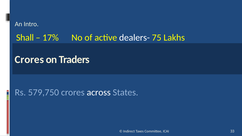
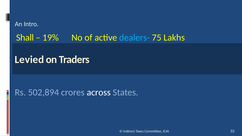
17%: 17% -> 19% (51, 38)
dealers- colour: white -> light blue (134, 38)
Crores: Crores -> Levied (29, 60)
579,750: 579,750 -> 502,894 (43, 93)
